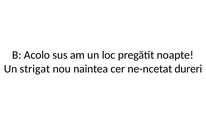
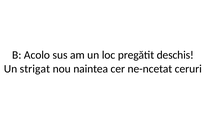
noapte: noapte -> deschis (175, 55)
dureri: dureri -> ceruri (188, 69)
